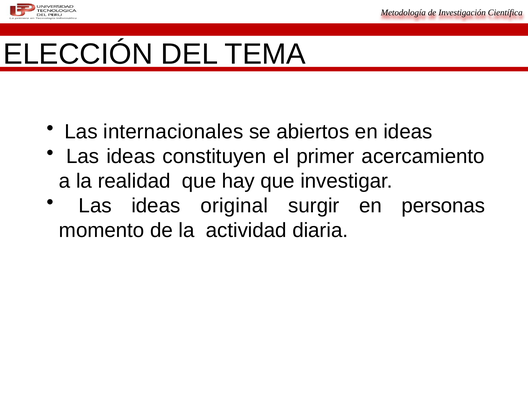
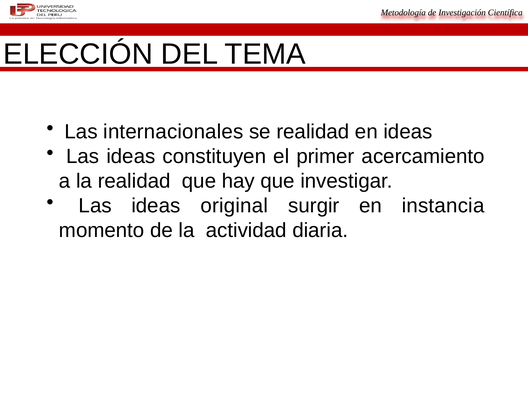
se abiertos: abiertos -> realidad (313, 132)
personas: personas -> instancia (443, 206)
